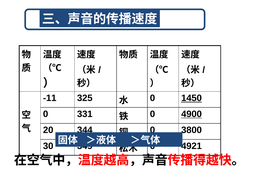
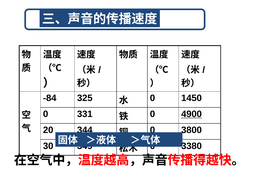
-11: -11 -> -84 (50, 98)
1450 underline: present -> none (192, 98)
4921: 4921 -> 3380 (192, 146)
